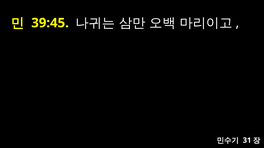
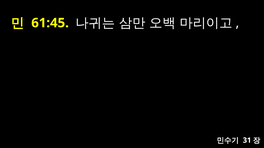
39:45: 39:45 -> 61:45 (50, 23)
